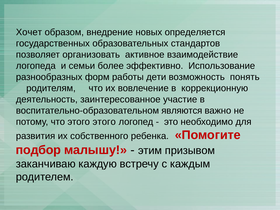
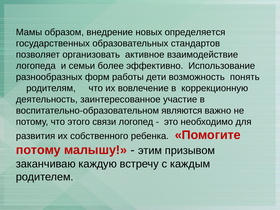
Хочет: Хочет -> Мамы (29, 32)
этого этого: этого -> связи (104, 122)
подбор: подбор -> потому (38, 150)
